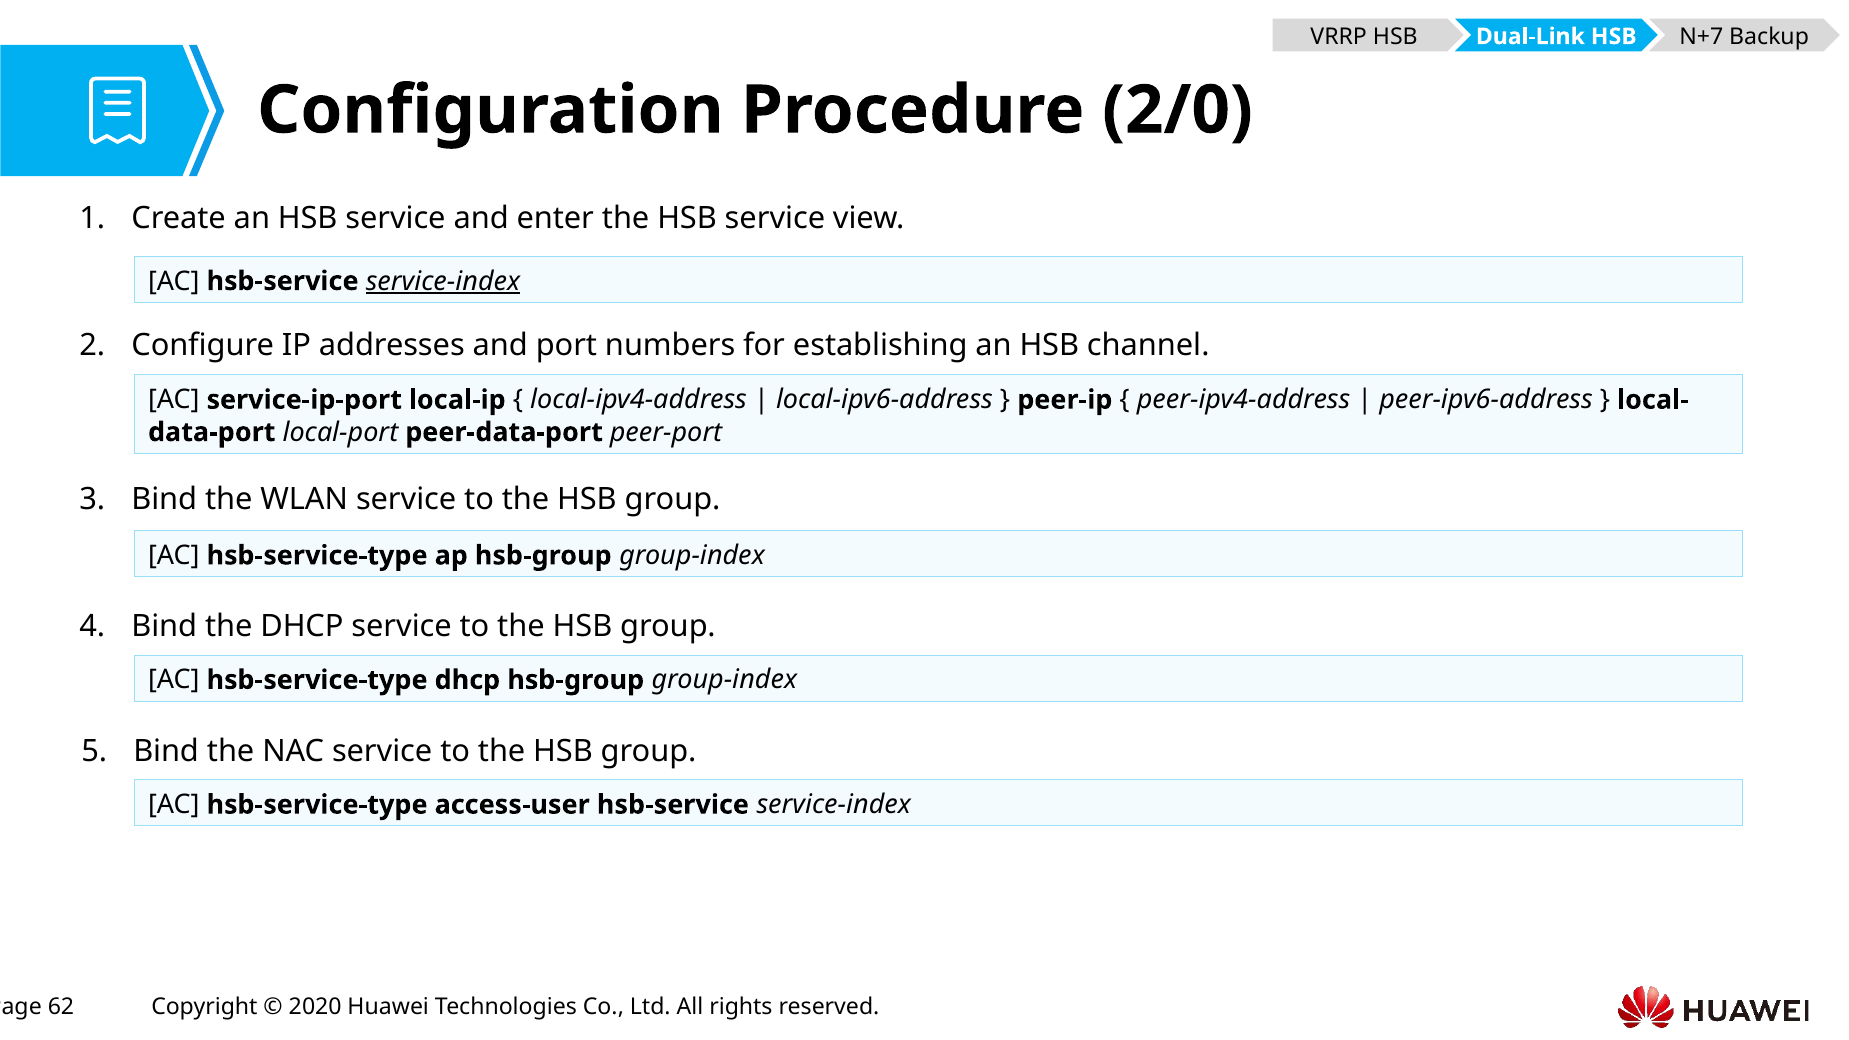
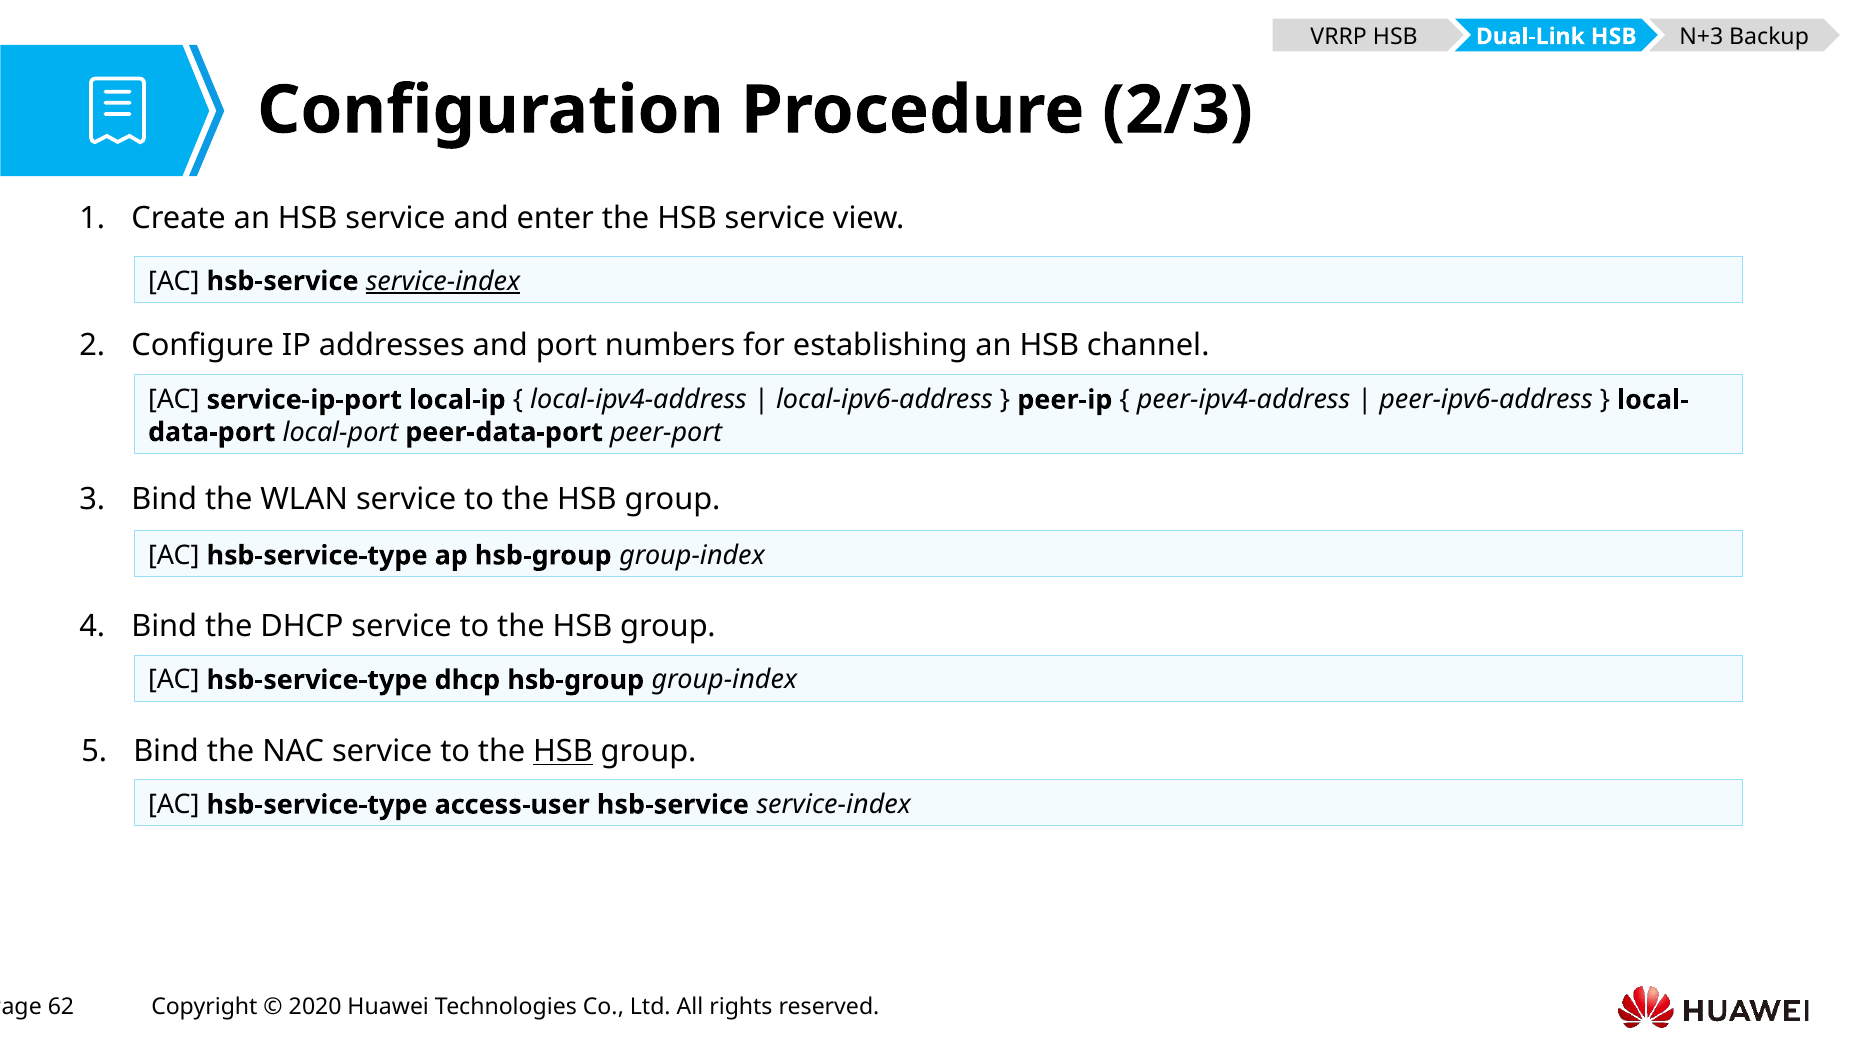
N+7: N+7 -> N+3 (1701, 36)
2/0: 2/0 -> 2/3 (1177, 110)
HSB underline: none -> present (563, 751)
